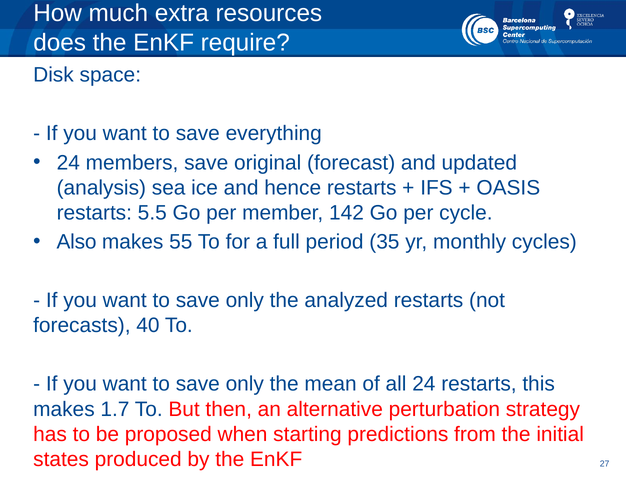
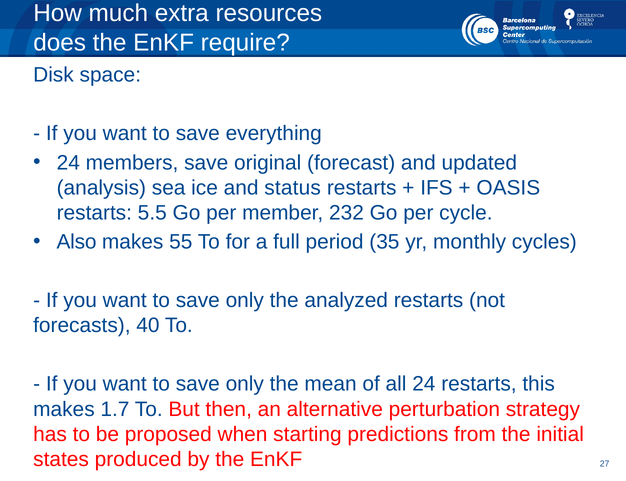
hence: hence -> status (293, 188)
142: 142 -> 232 (346, 213)
